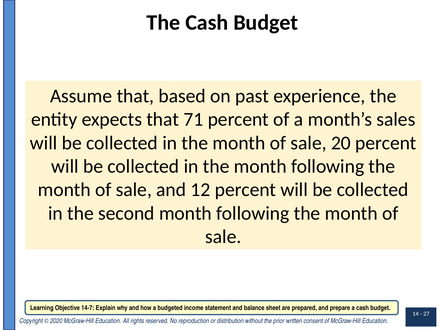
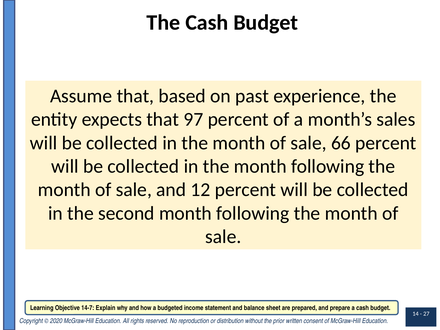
71: 71 -> 97 (193, 119)
20: 20 -> 66 (341, 143)
